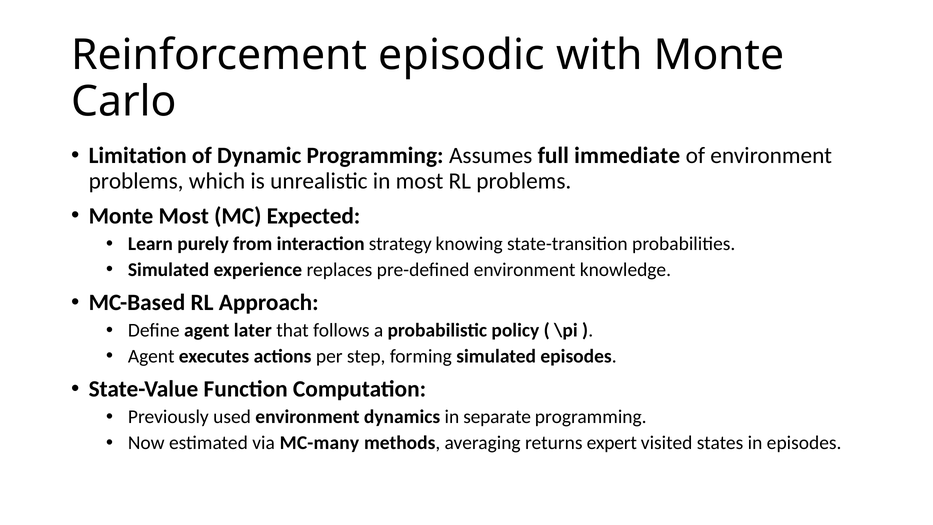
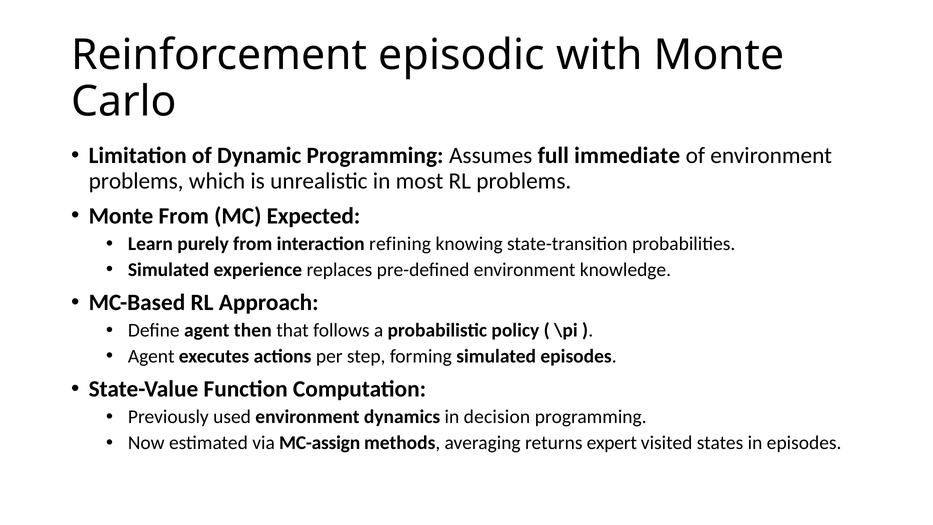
Monte Most: Most -> From (184, 216)
strategy: strategy -> refining (400, 244)
later: later -> then (253, 330)
separate: separate -> decision (497, 417)
MC-many: MC-many -> MC-assign (320, 443)
